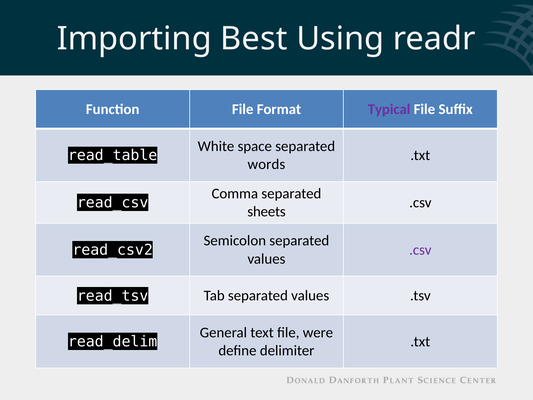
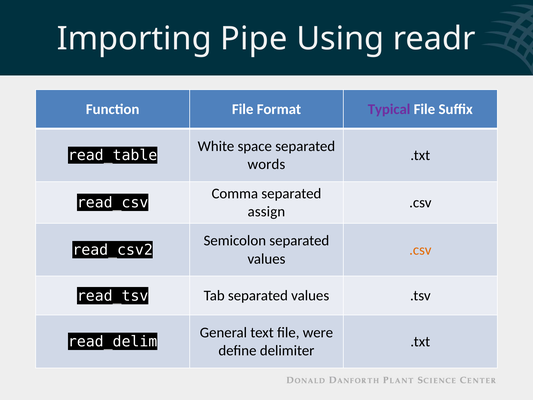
Best: Best -> Pipe (254, 39)
sheets: sheets -> assign (266, 211)
.csv colour: purple -> orange (420, 250)
